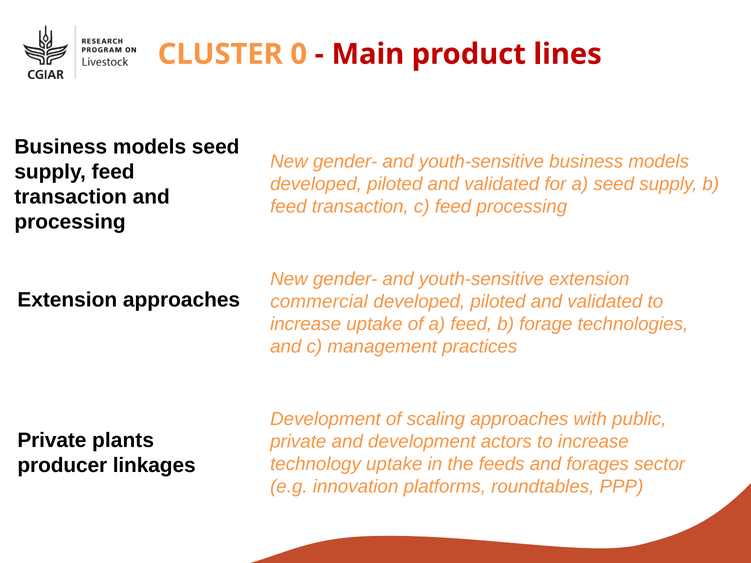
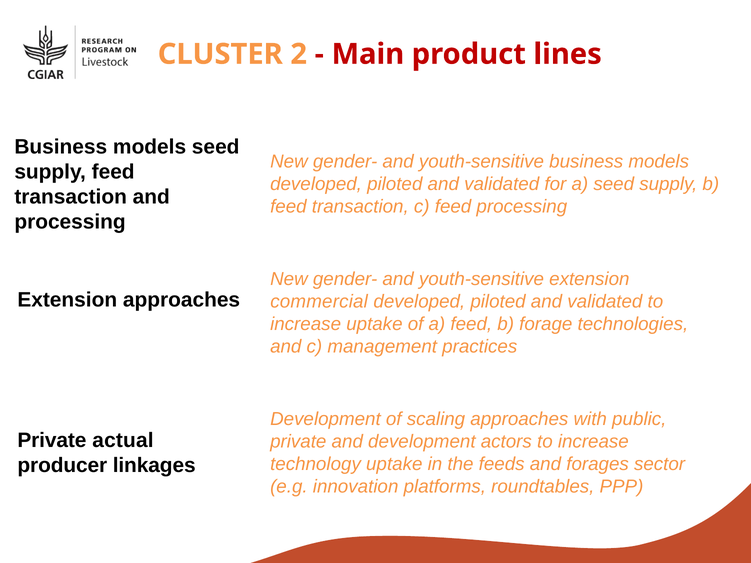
0: 0 -> 2 (299, 54)
plants: plants -> actual (123, 441)
